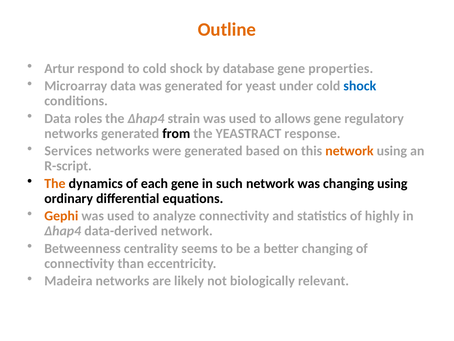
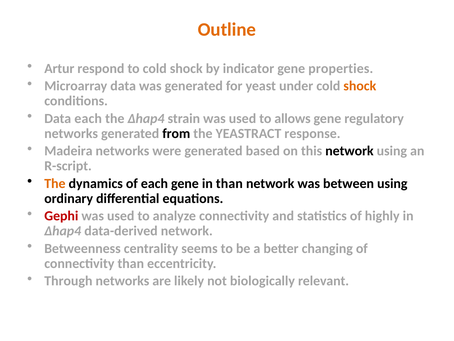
database: database -> indicator (248, 68)
shock colour: blue -> orange (360, 86)
Data roles: roles -> each (88, 118)
Services: Services -> Madeira (68, 151)
network colour: orange -> black (349, 151)
in such: such -> than (229, 183)
was changing: changing -> between (349, 183)
Gephi colour: orange -> red (61, 216)
Madeira: Madeira -> Through (68, 281)
